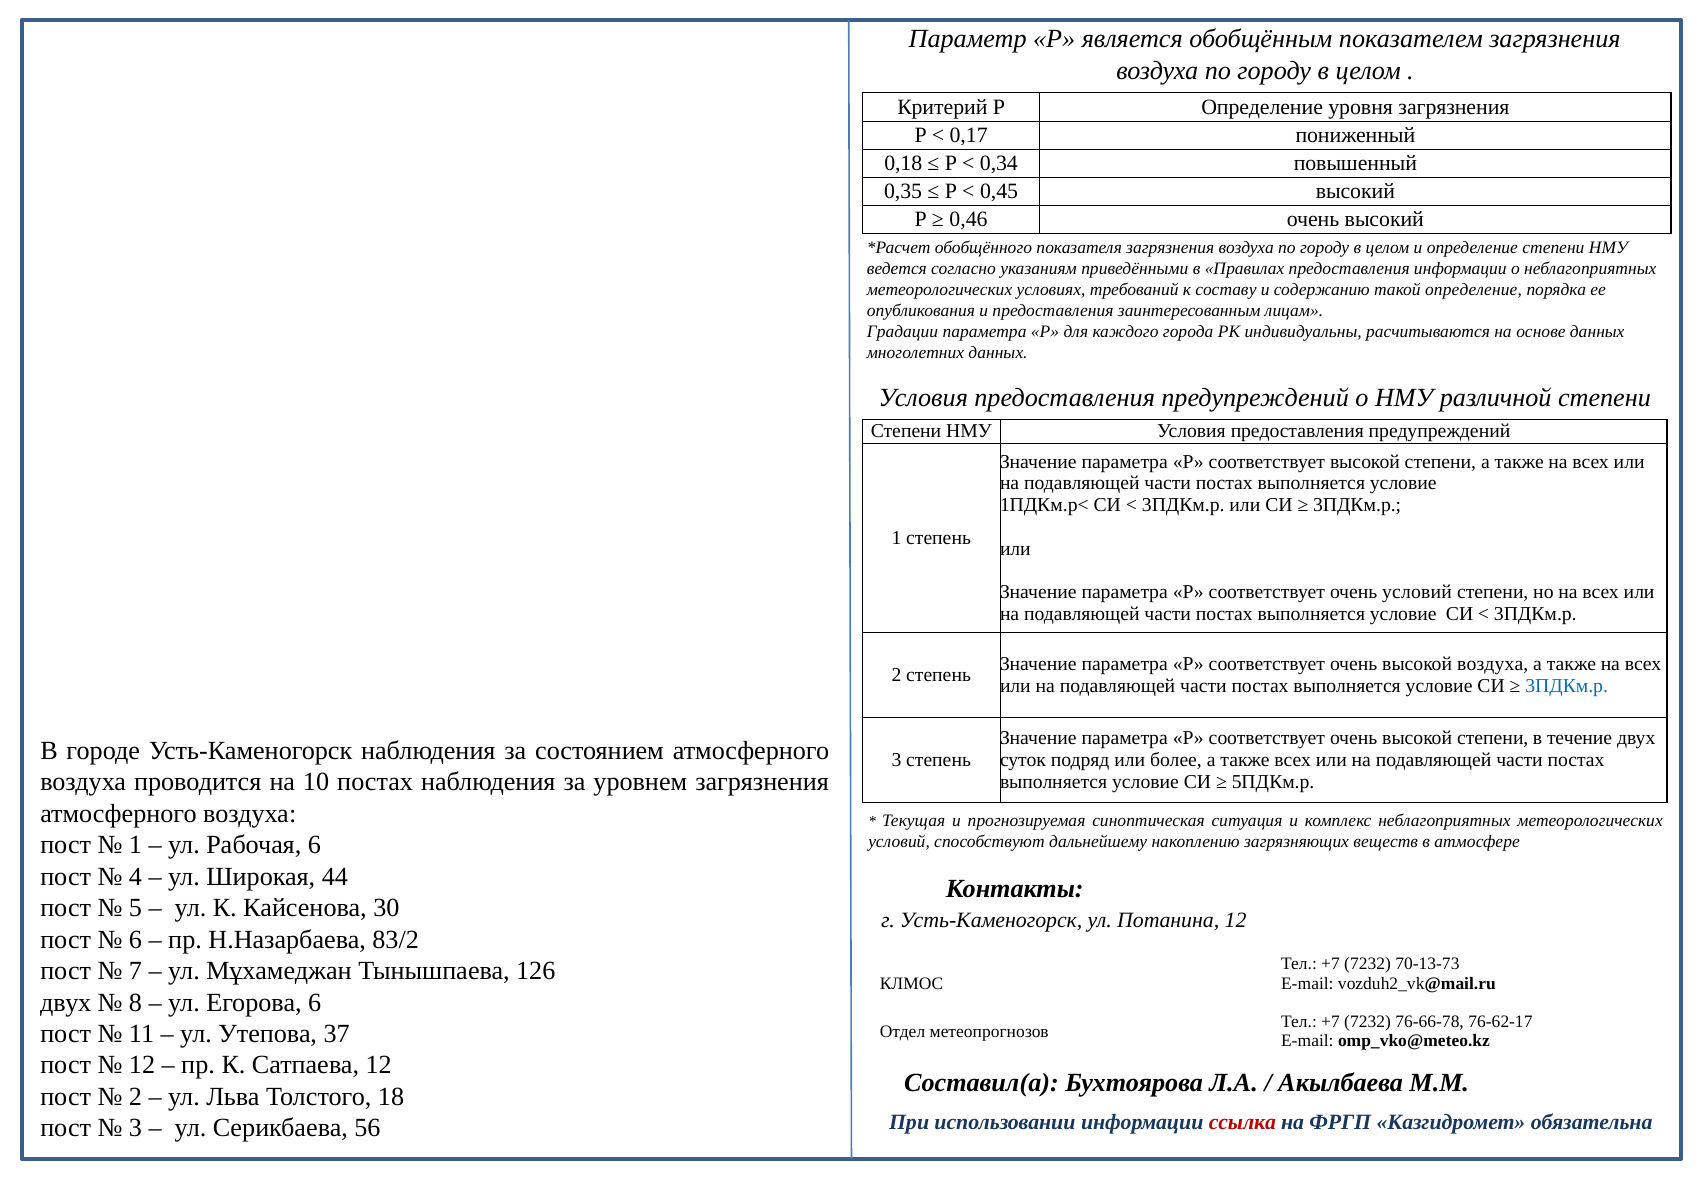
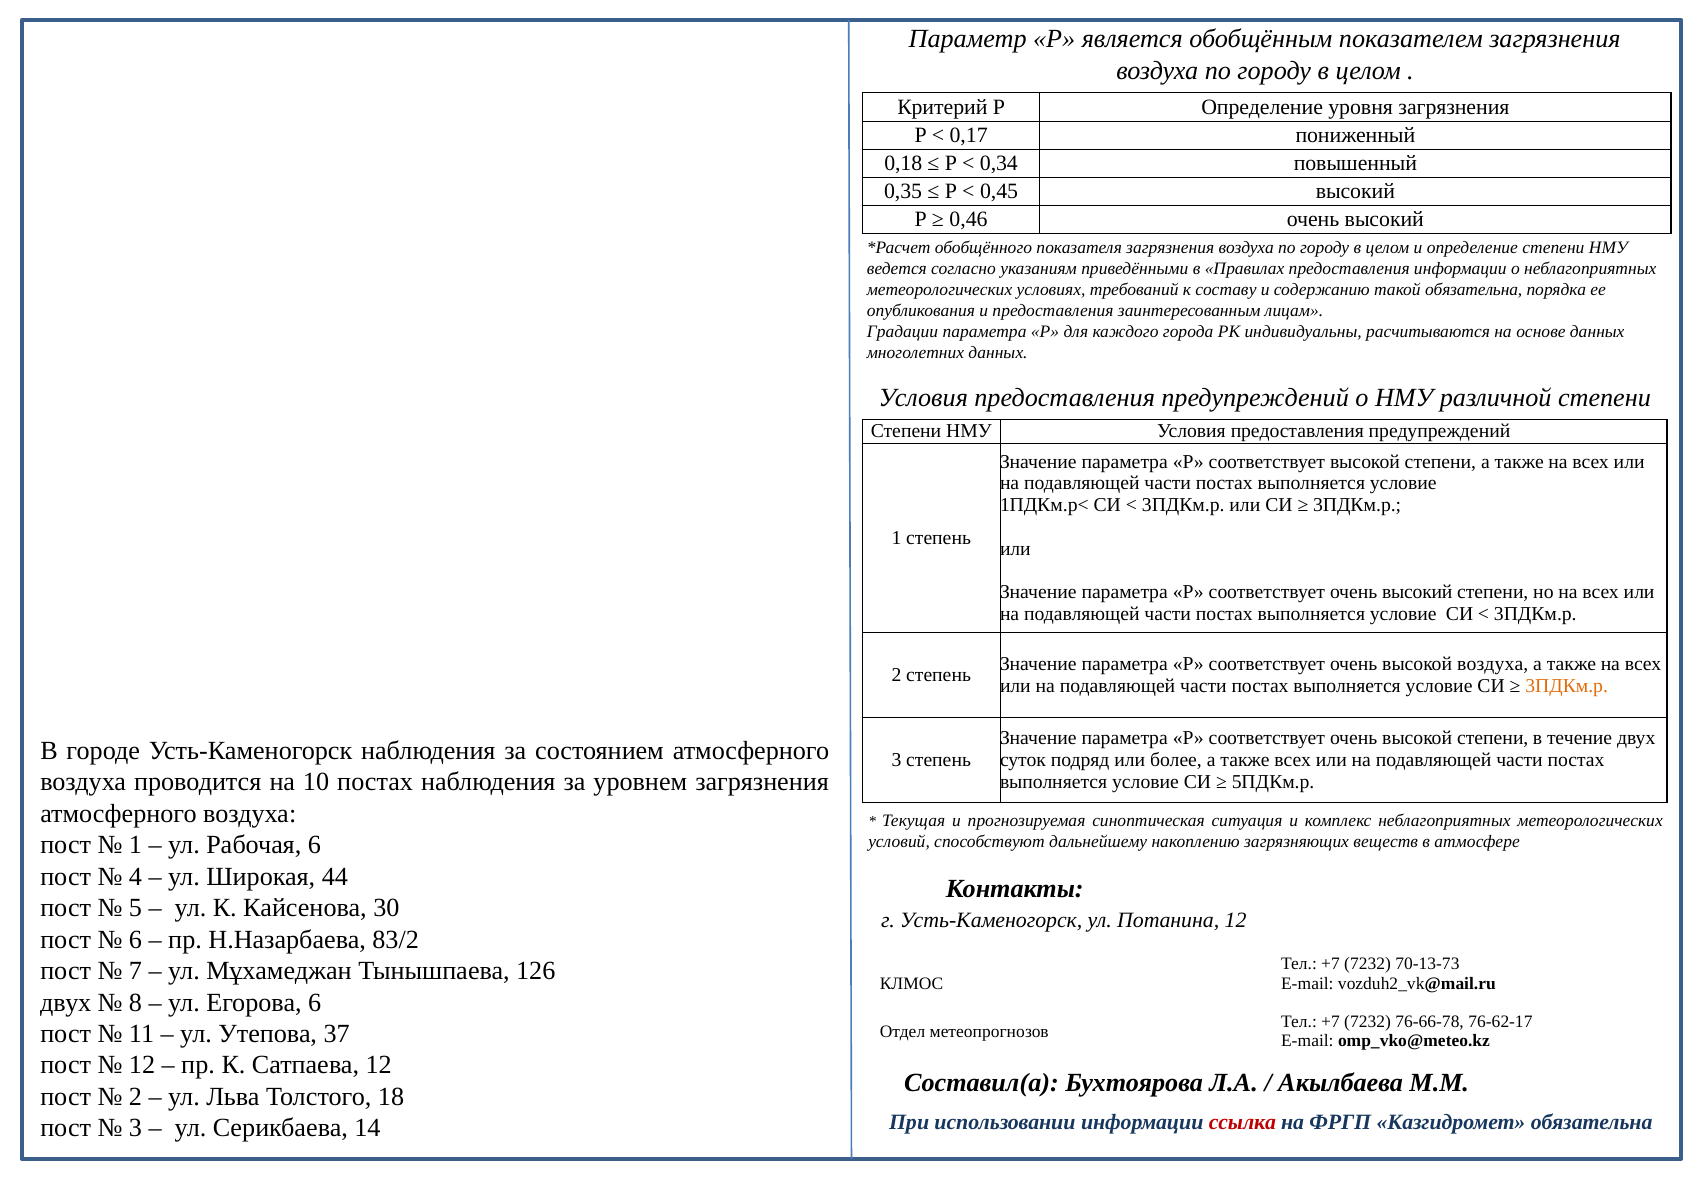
такой определение: определение -> обязательна (1474, 290)
соответствует очень условий: условий -> высокий (1417, 592)
3ПДКм.р colour: blue -> orange (1567, 686)
56: 56 -> 14 (367, 1128)
